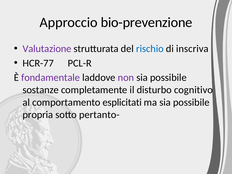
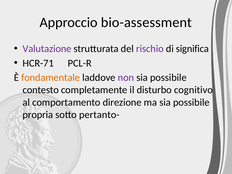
bio-prevenzione: bio-prevenzione -> bio-assessment (146, 22)
rischio colour: blue -> purple (150, 49)
inscriva: inscriva -> significa (192, 49)
HCR-77: HCR-77 -> HCR-71 (38, 63)
fondamentale colour: purple -> orange (51, 78)
sostanze: sostanze -> contesto (41, 90)
esplicitati: esplicitati -> direzione (122, 102)
